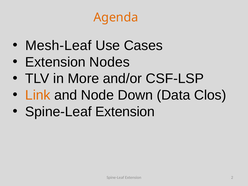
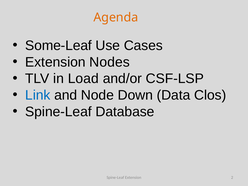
Mesh-Leaf: Mesh-Leaf -> Some-Leaf (58, 46)
More: More -> Load (83, 79)
Link colour: orange -> blue (38, 95)
Extension: Extension -> Database (125, 112)
